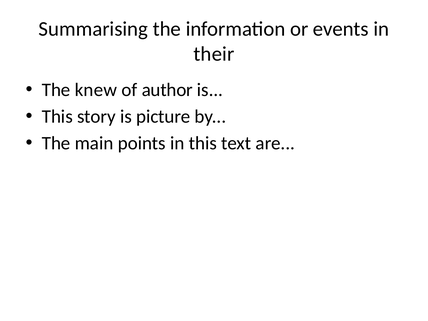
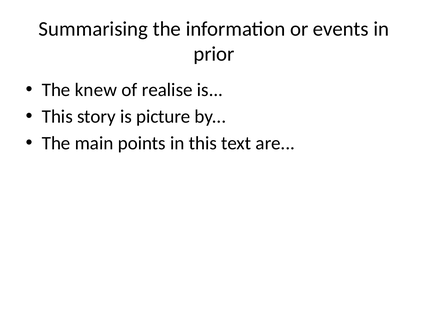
their: their -> prior (214, 54)
author: author -> realise (167, 90)
